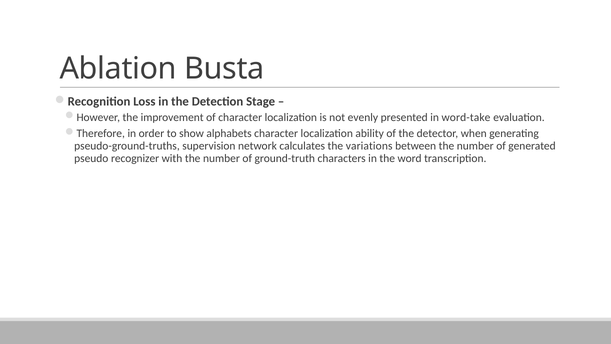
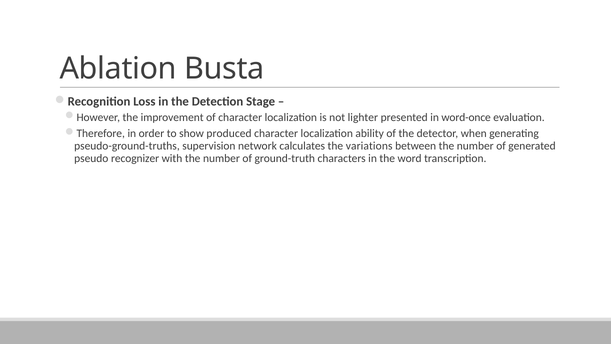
evenly: evenly -> lighter (363, 117)
word-take: word-take -> word-once (466, 117)
alphabets: alphabets -> produced (229, 133)
